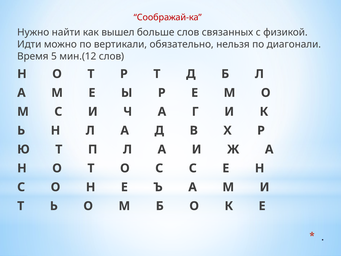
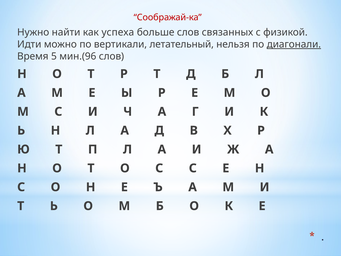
вышел: вышел -> успеха (118, 32)
обязательно: обязательно -> летательный (182, 44)
диагонали underline: none -> present (294, 44)
мин.(12: мин.(12 -> мин.(96 (78, 56)
